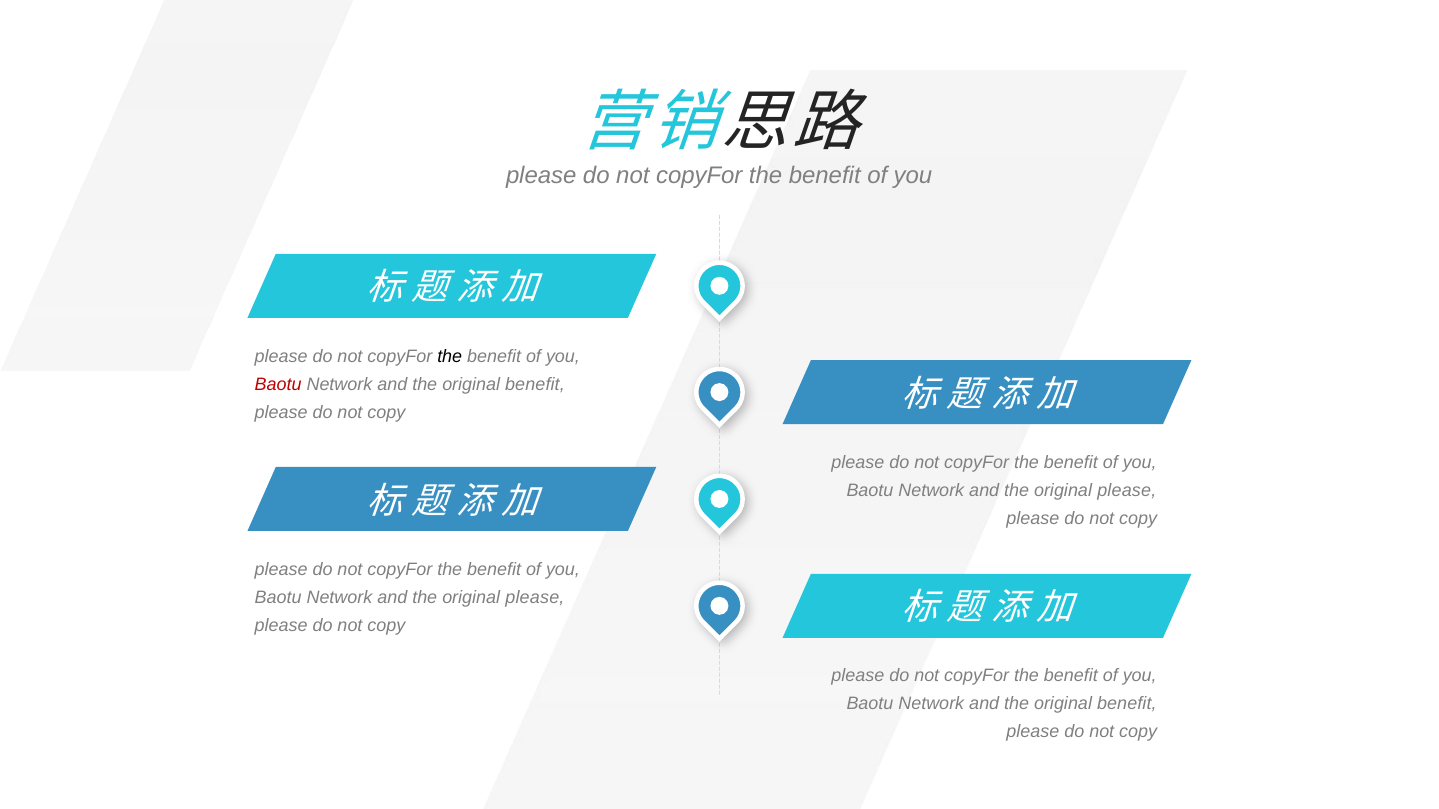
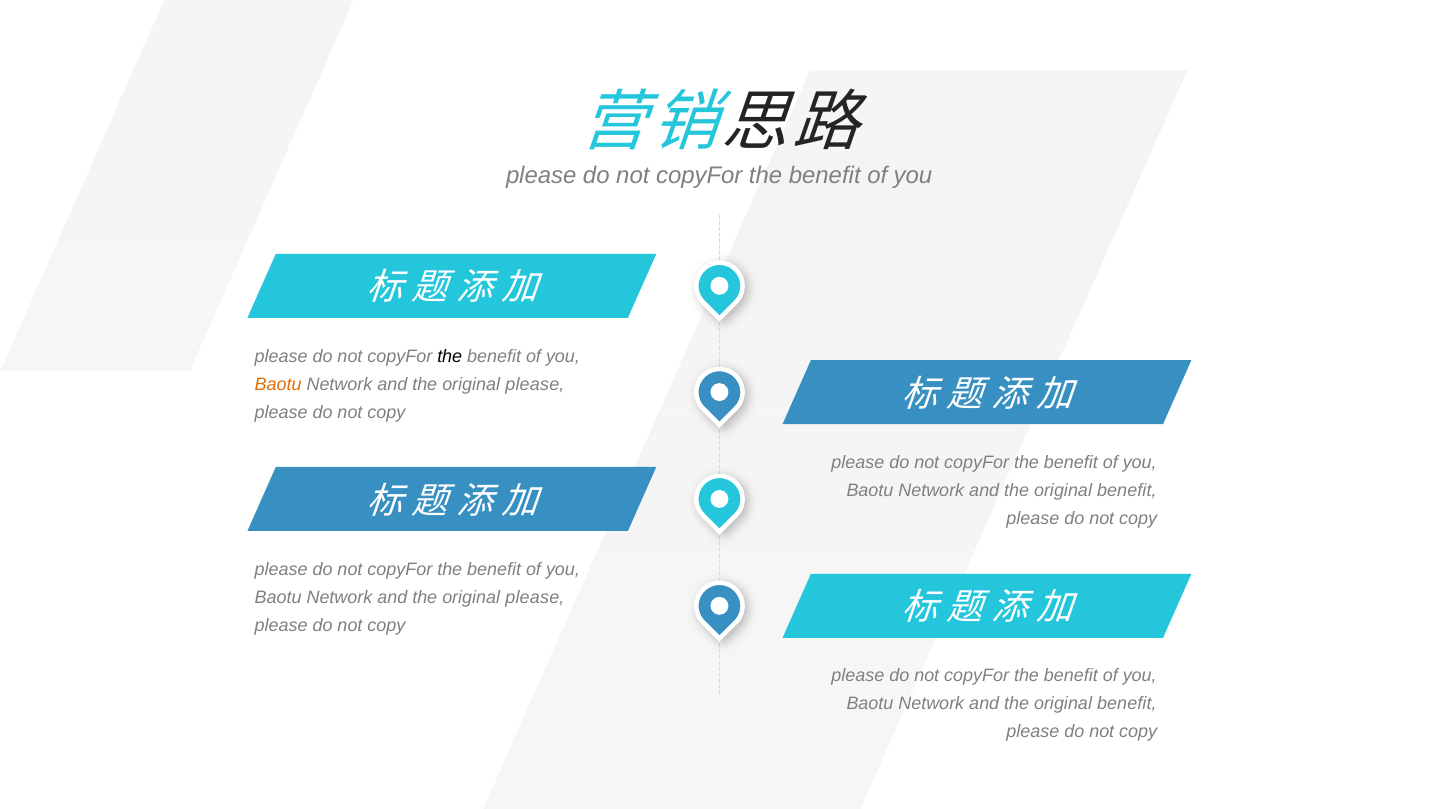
Baotu colour: red -> orange (278, 385)
benefit: benefit -> please (535, 385)
please: please -> benefit (1127, 491)
